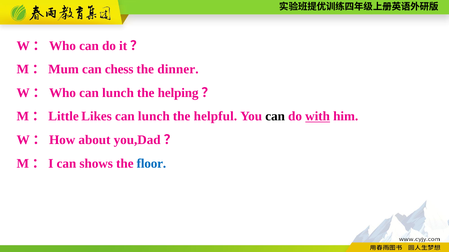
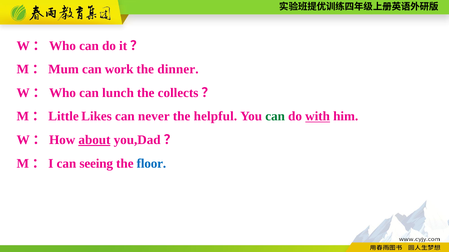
chess: chess -> work (119, 69)
helping: helping -> collects (178, 93)
lunch: lunch -> never (154, 117)
can colour: black -> green (275, 117)
about underline: none -> present (94, 140)
shows: shows -> seeing (96, 164)
